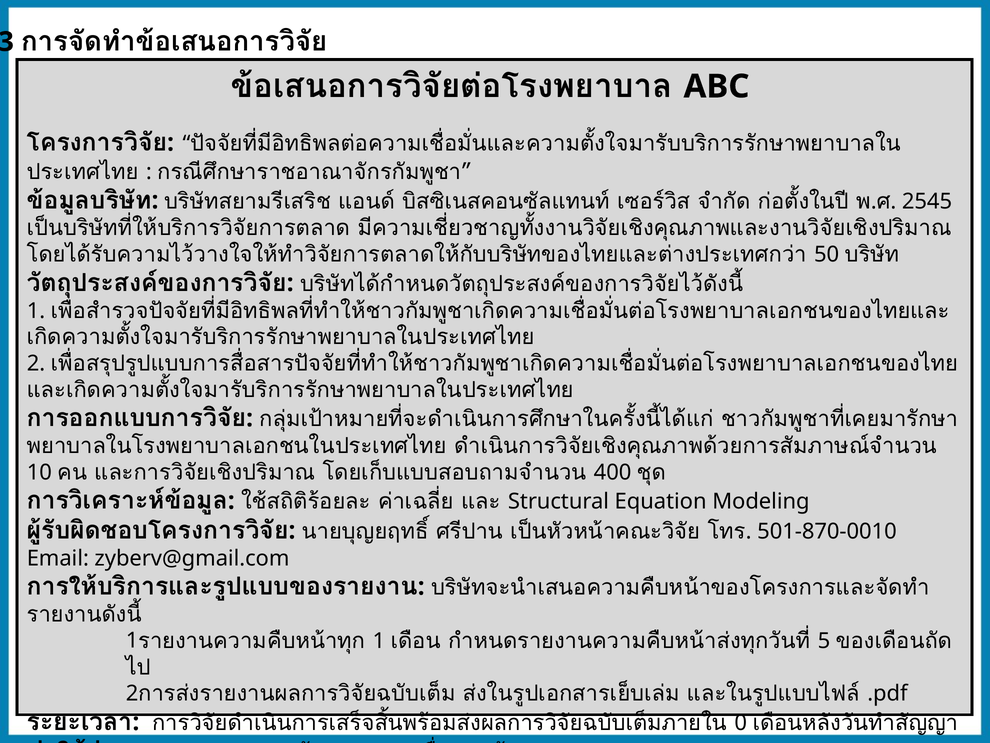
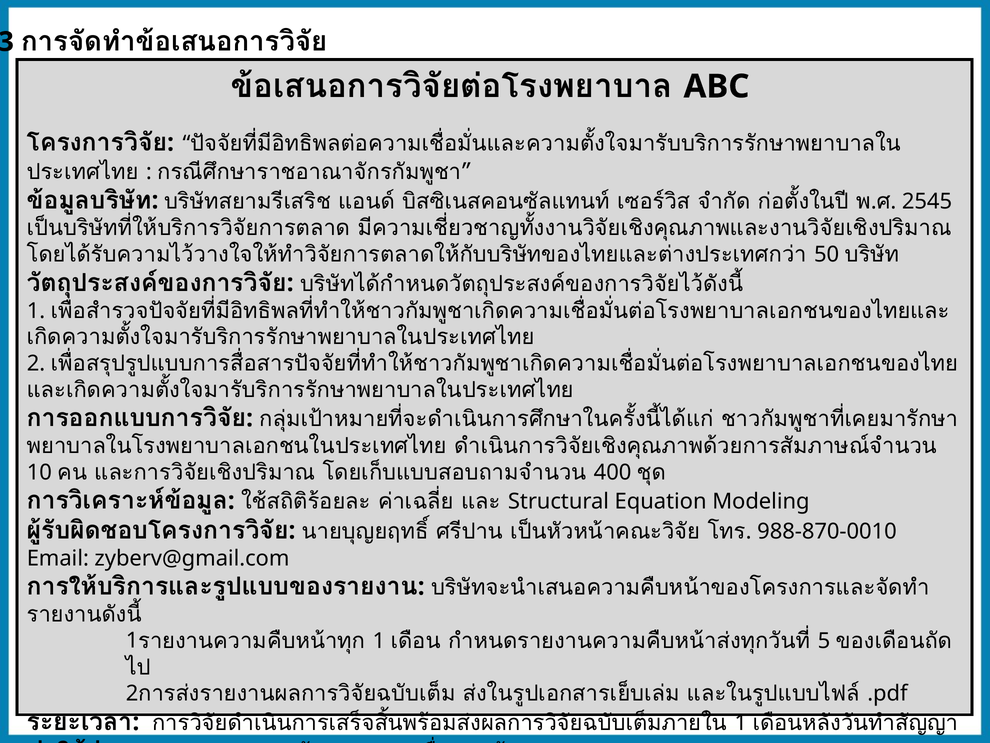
501-870-0010: 501-870-0010 -> 988-870-0010 (827, 531)
0: 0 -> 1 (741, 722)
